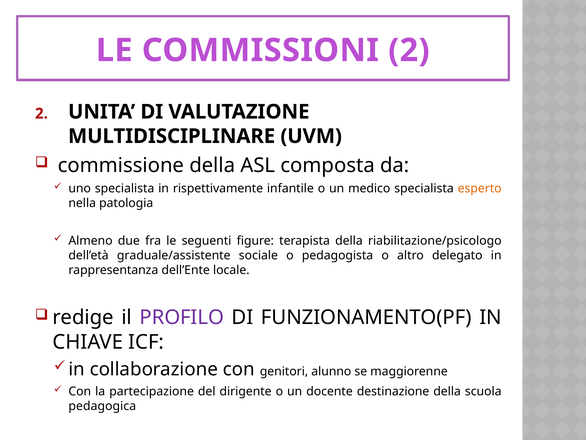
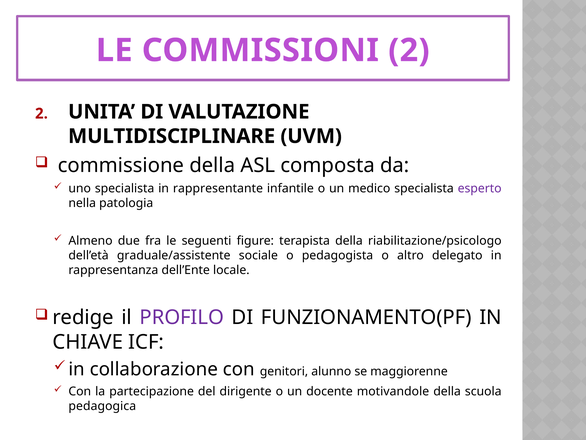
rispettivamente: rispettivamente -> rappresentante (218, 188)
esperto colour: orange -> purple (480, 188)
destinazione: destinazione -> motivandole (393, 391)
